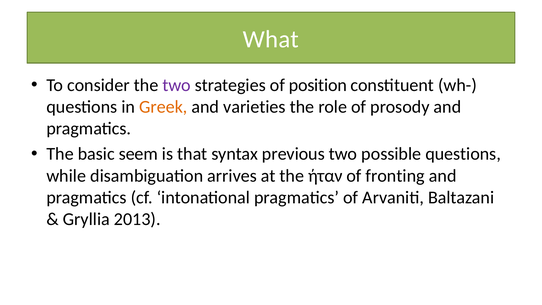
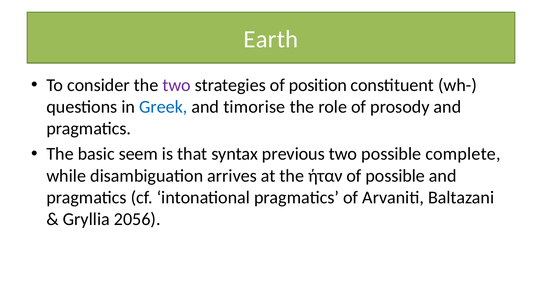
What: What -> Earth (271, 39)
Greek colour: orange -> blue (163, 107)
varieties: varieties -> timorise (254, 107)
possible questions: questions -> complete (463, 154)
of fronting: fronting -> possible (395, 176)
2013: 2013 -> 2056 (137, 219)
